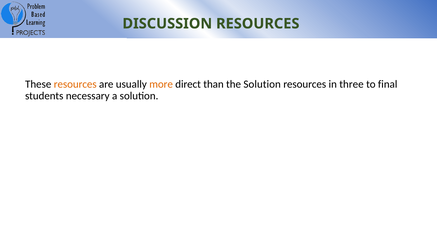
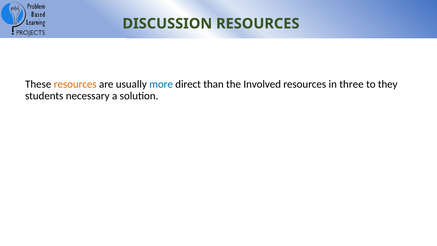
more colour: orange -> blue (161, 84)
the Solution: Solution -> Involved (262, 84)
final: final -> they (388, 84)
